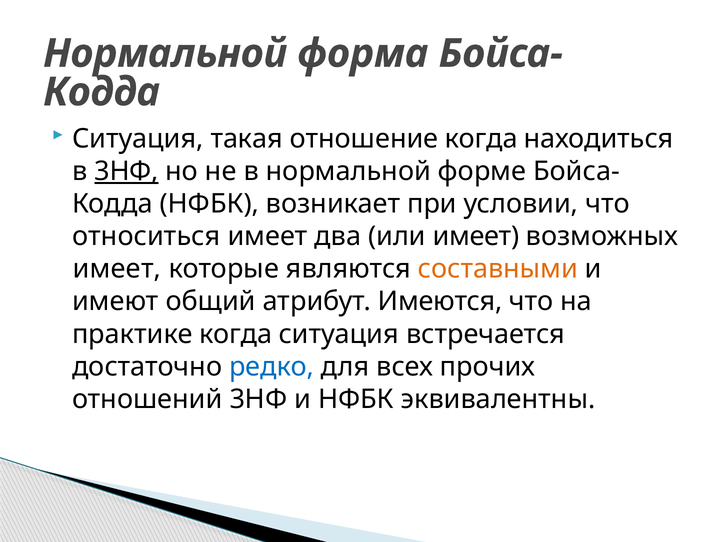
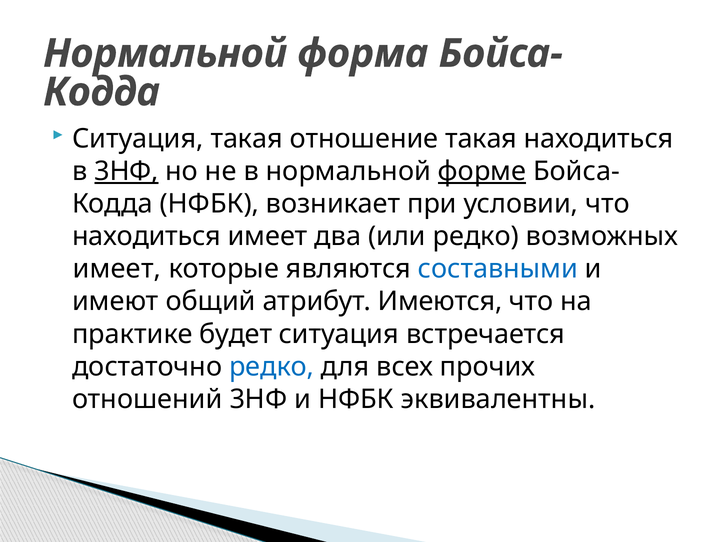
отношение когда: когда -> такая (481, 139)
форме underline: none -> present (482, 171)
относиться: относиться -> находиться (146, 236)
или имеет: имеет -> редко (476, 236)
составными colour: orange -> blue (498, 269)
практике когда: когда -> будет (236, 334)
